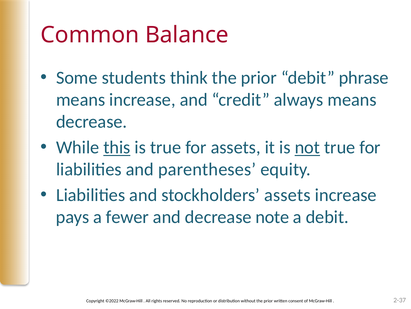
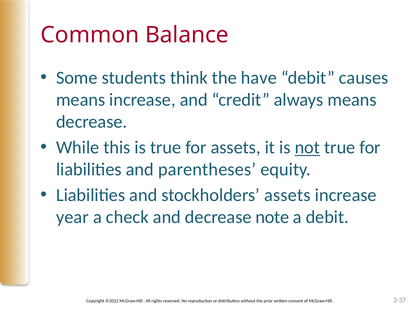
think the prior: prior -> have (259, 78)
phrase: phrase -> causes (364, 78)
this underline: present -> none (117, 147)
pays: pays -> year (72, 217)
fewer: fewer -> check (127, 217)
